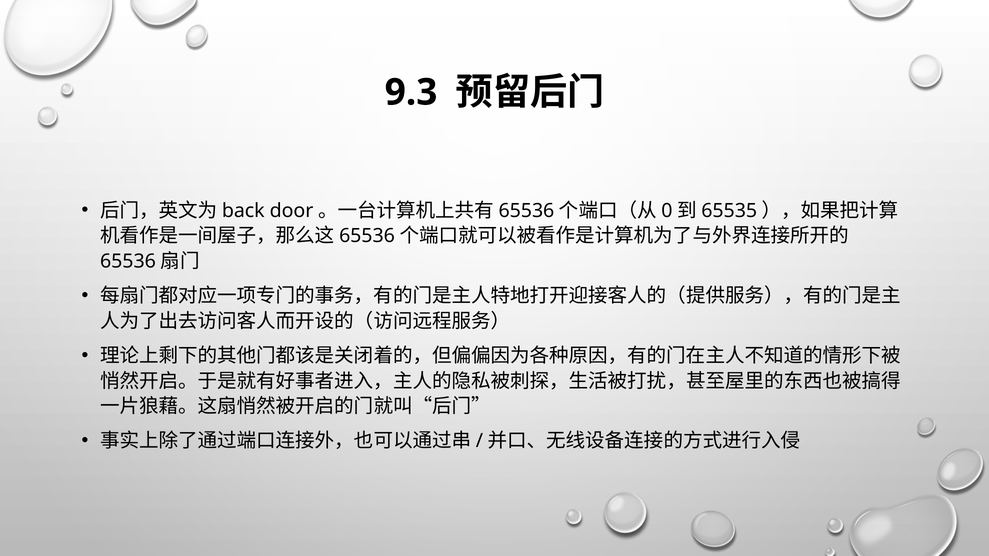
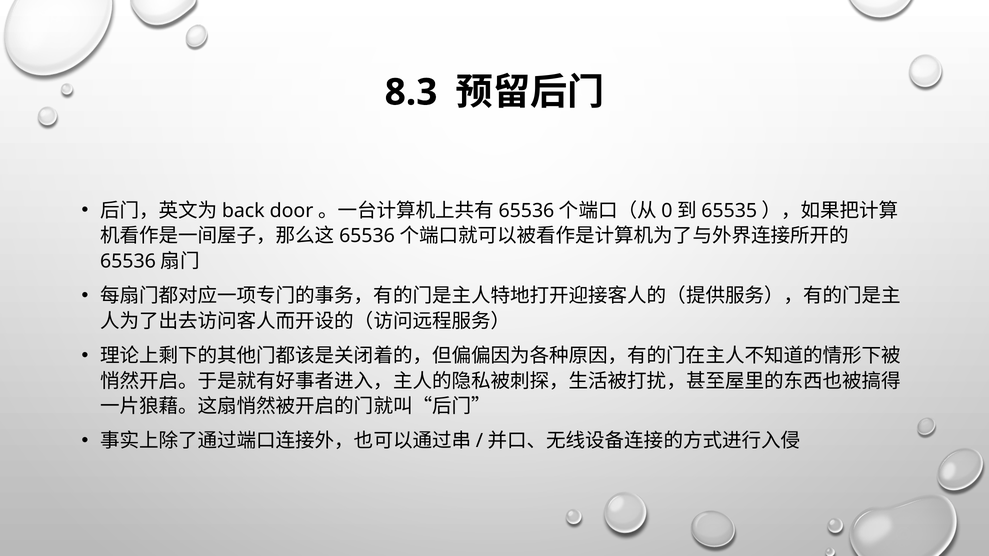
9.3: 9.3 -> 8.3 (411, 92)
